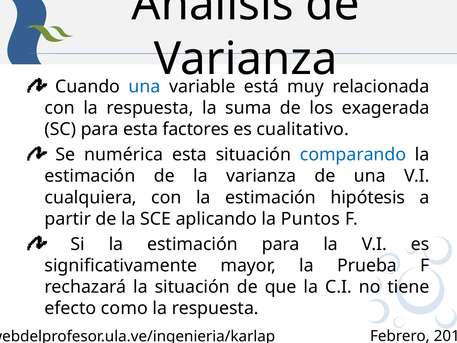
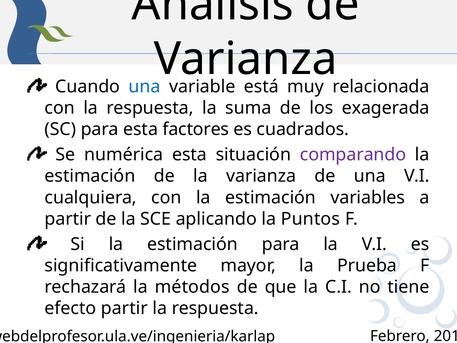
cualitativo: cualitativo -> cuadrados (303, 129)
comparando colour: blue -> purple (353, 155)
hipótesis: hipótesis -> variables (368, 197)
la situación: situación -> métodos (192, 287)
efecto como: como -> partir (124, 308)
